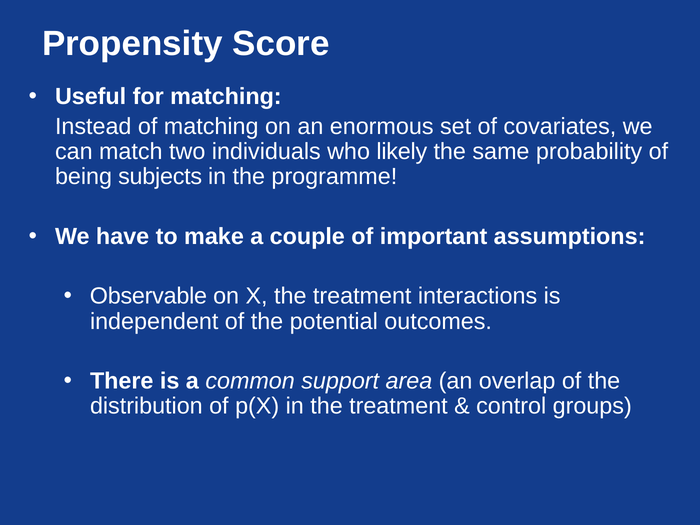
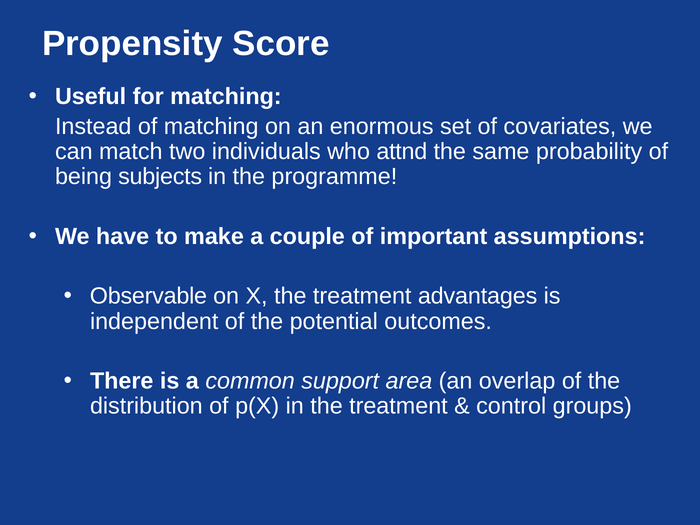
likely: likely -> attnd (402, 152)
interactions: interactions -> advantages (478, 296)
